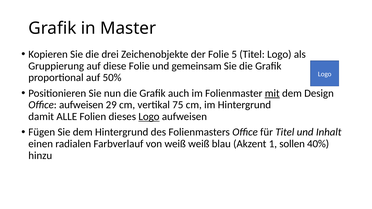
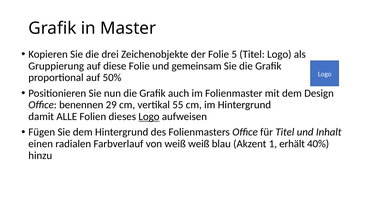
mit underline: present -> none (272, 93)
Office aufweisen: aufweisen -> benennen (81, 105)
75: 75 -> 55 (178, 105)
sollen: sollen -> erhält (292, 144)
